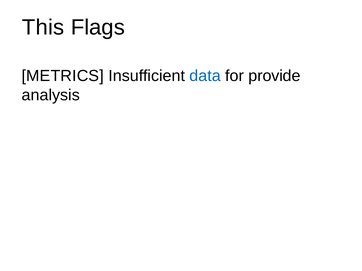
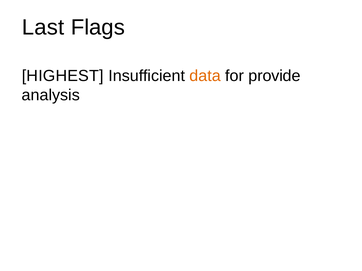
This: This -> Last (43, 27)
METRICS: METRICS -> HIGHEST (63, 76)
data colour: blue -> orange (205, 76)
